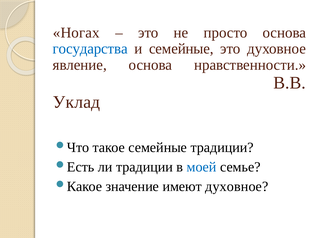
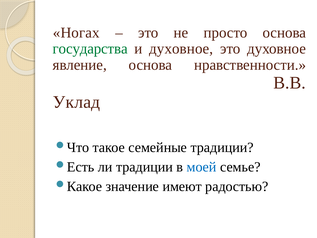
государства colour: blue -> green (90, 49)
и семейные: семейные -> духовное (181, 49)
имеют духовное: духовное -> радостью (237, 186)
